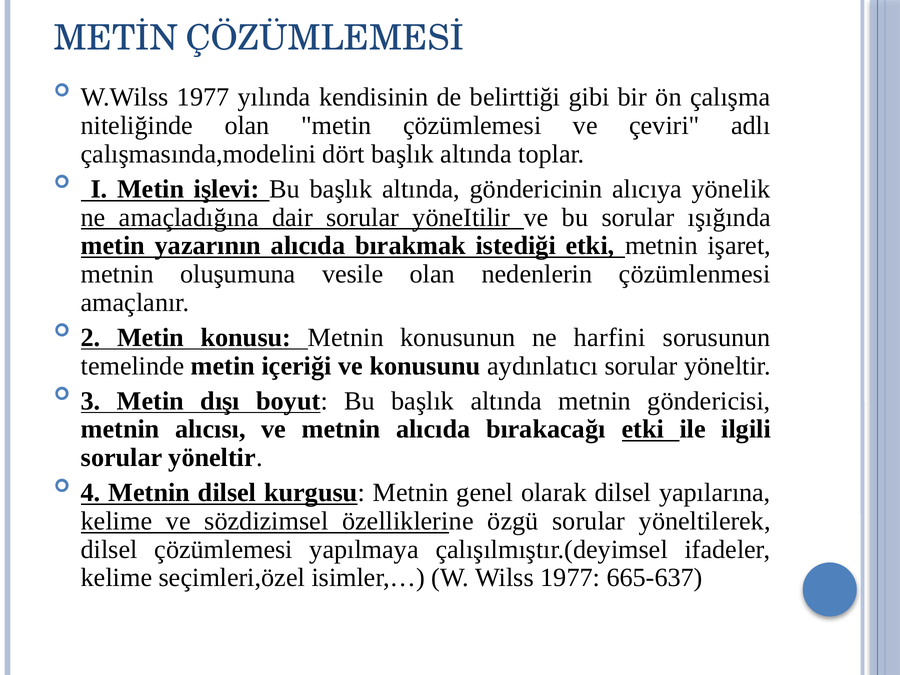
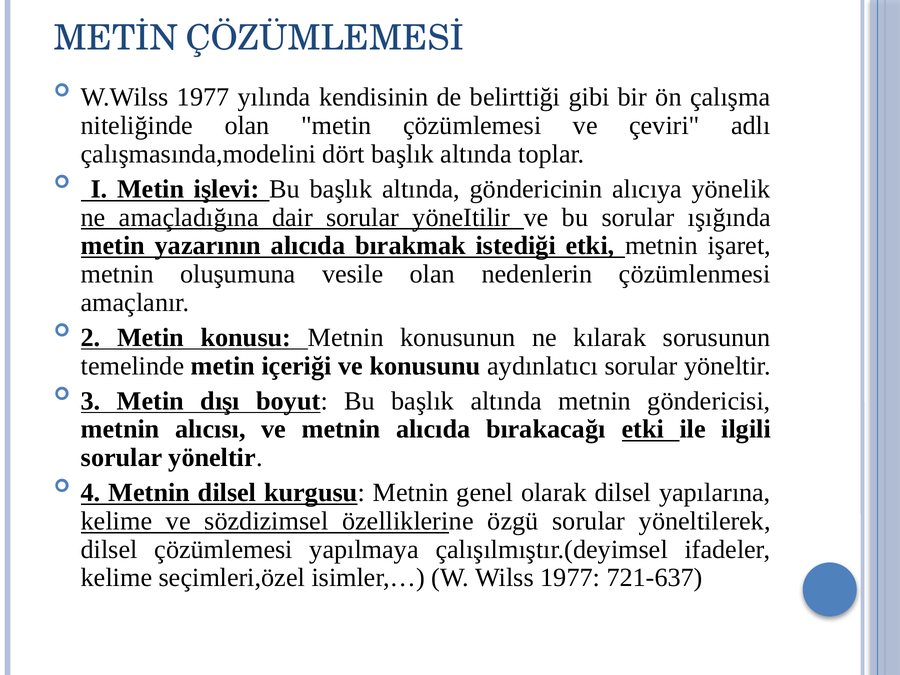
harfini: harfini -> kılarak (610, 338)
665-637: 665-637 -> 721-637 (655, 578)
